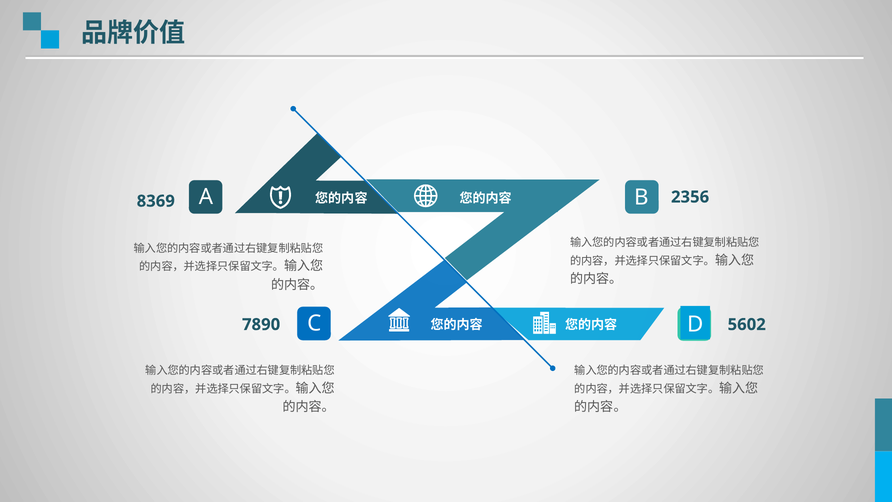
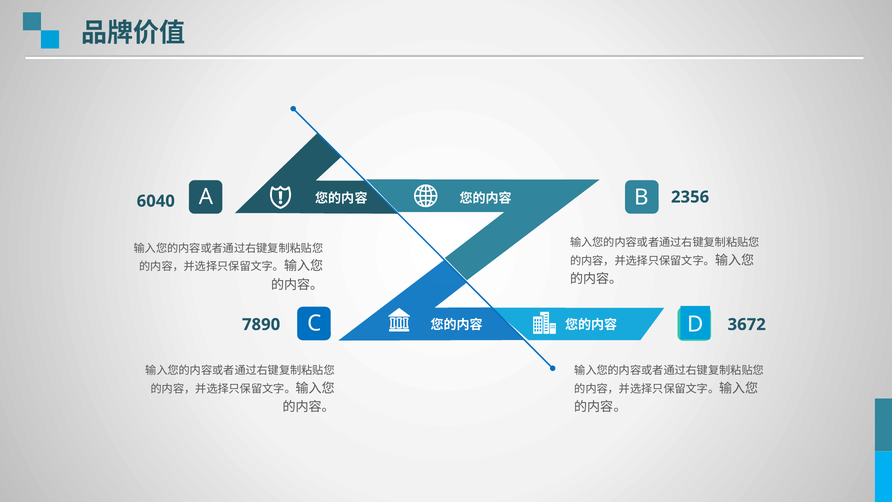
8369: 8369 -> 6040 (156, 201)
5602: 5602 -> 3672 (747, 324)
